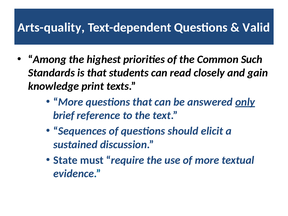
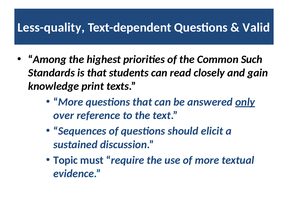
Arts-quality: Arts-quality -> Less-quality (51, 28)
brief: brief -> over (64, 115)
State: State -> Topic (66, 160)
